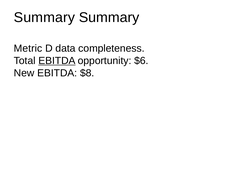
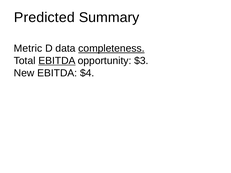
Summary: Summary -> Predicted (44, 18)
completeness underline: none -> present (111, 48)
$6: $6 -> $3 (141, 61)
$8: $8 -> $4 (87, 73)
